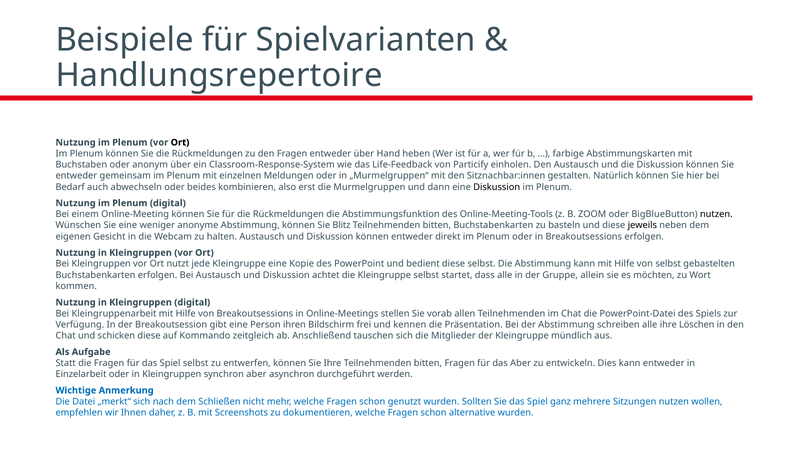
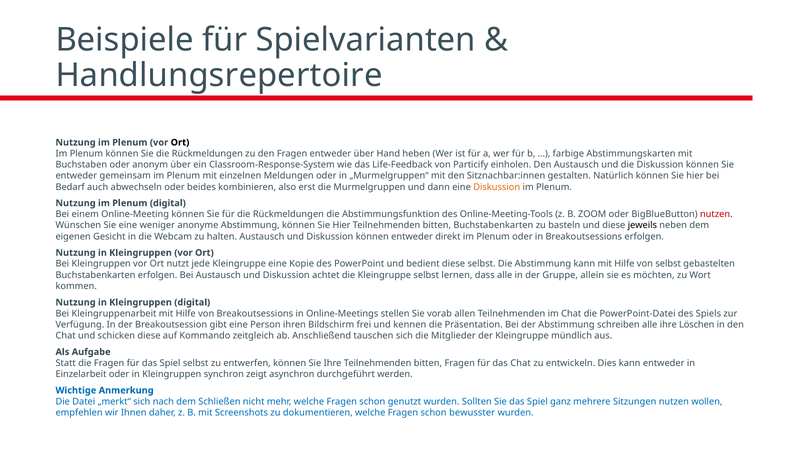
Diskussion colour: black -> orange (497, 187)
nutzen colour: black -> red (716, 214)
Abstimmung können Sie Blitz: Blitz -> Hier (342, 225)
startet: startet -> lernen (457, 275)
das Aber: Aber -> Chat (521, 363)
synchron aber: aber -> zeigt (257, 374)
alternative: alternative -> bewusster (472, 412)
